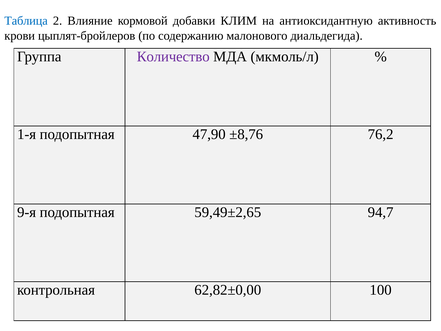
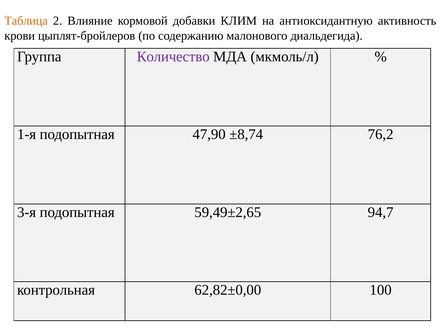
Таблица colour: blue -> orange (26, 21)
±8,76: ±8,76 -> ±8,74 (246, 134)
9-я: 9-я -> 3-я (27, 212)
